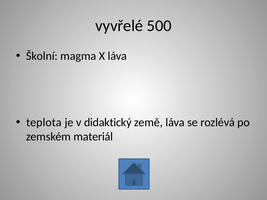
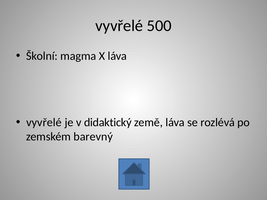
teplota: teplota -> vyvřelé (44, 122)
materiál: materiál -> barevný (93, 137)
